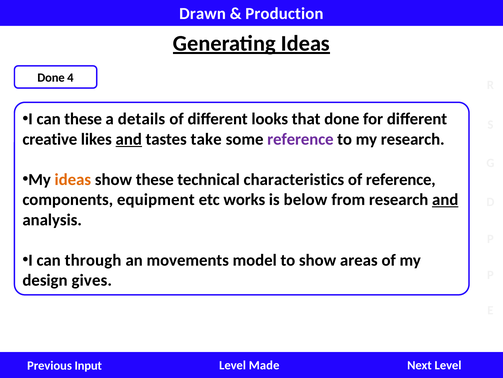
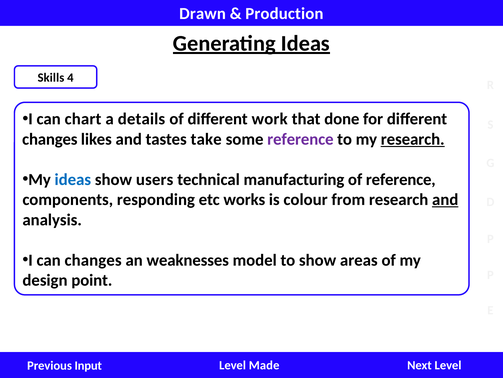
Done: Done -> Skills (51, 78)
can these: these -> chart (83, 119)
looks: looks -> work (270, 119)
creative: creative -> changes (50, 139)
and underline: present -> none (129, 139)
research underline: none -> present (413, 139)
ideas colour: orange -> blue (73, 179)
show these: these -> users (155, 179)
characteristics: characteristics -> manufacturing (294, 179)
equipment: equipment -> responding (156, 199)
below: below -> colour (306, 199)
can through: through -> changes (93, 260)
movements: movements -> weaknesses (188, 260)
gives: gives -> point (92, 280)
